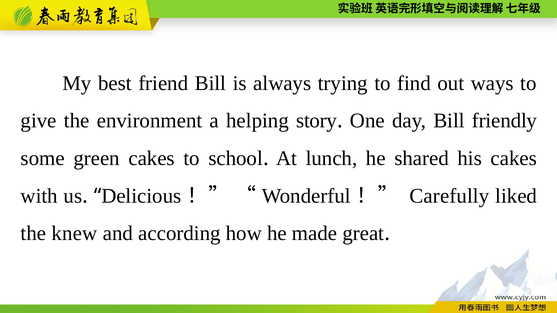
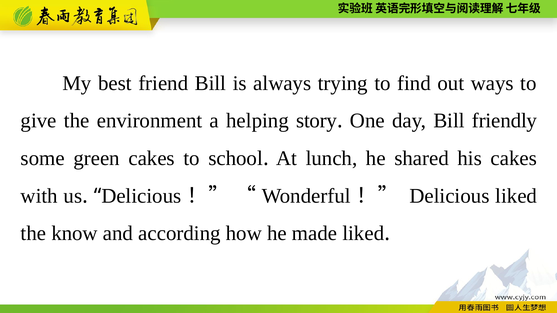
Carefully: Carefully -> Delicious (449, 196)
knew: knew -> know (75, 234)
made great: great -> liked (363, 234)
